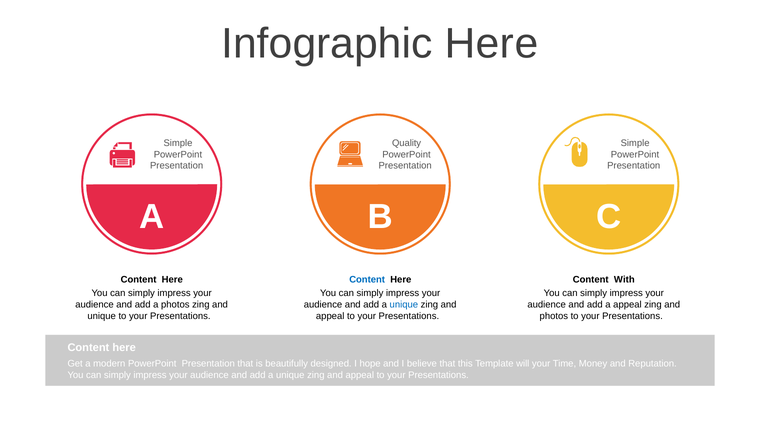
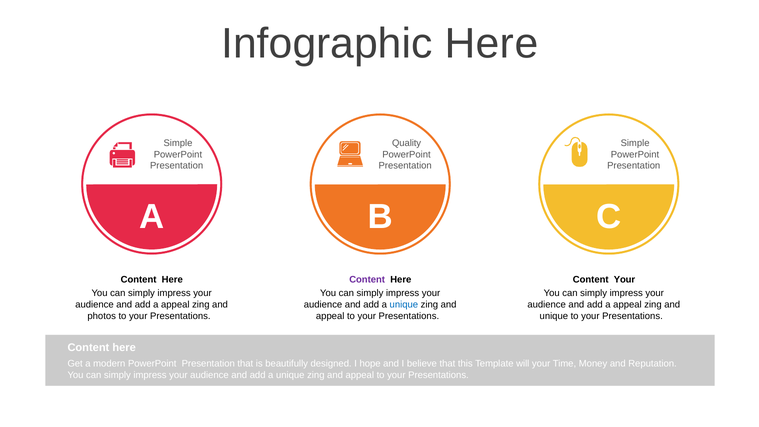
Content colour: blue -> purple (367, 280)
Content With: With -> Your (624, 280)
photos: photos -> appeal (175, 305)
unique: unique -> photos (102, 316)
photos: photos -> unique (554, 316)
